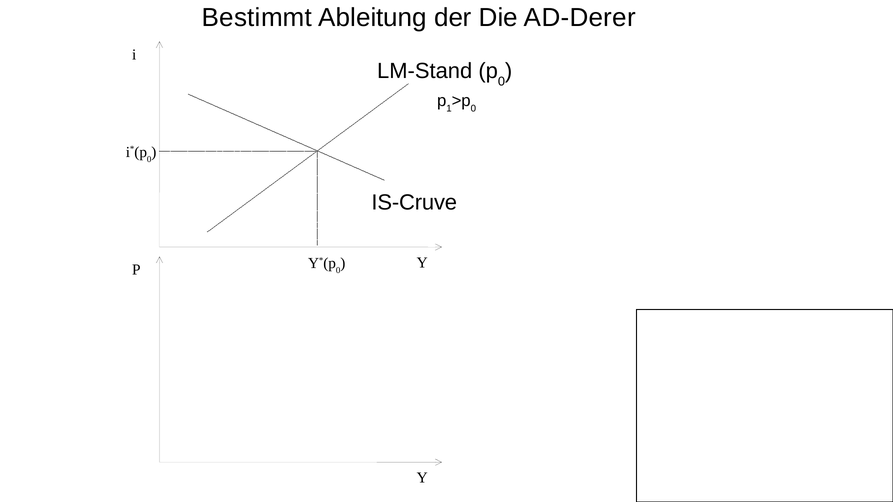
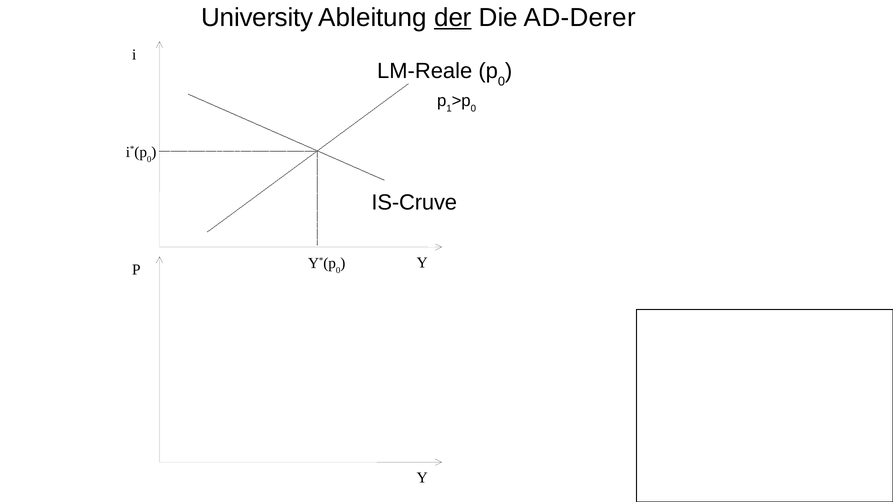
Bestimmt: Bestimmt -> University (257, 18)
der underline: none -> present (453, 18)
LM-Stand: LM-Stand -> LM-Reale (425, 71)
